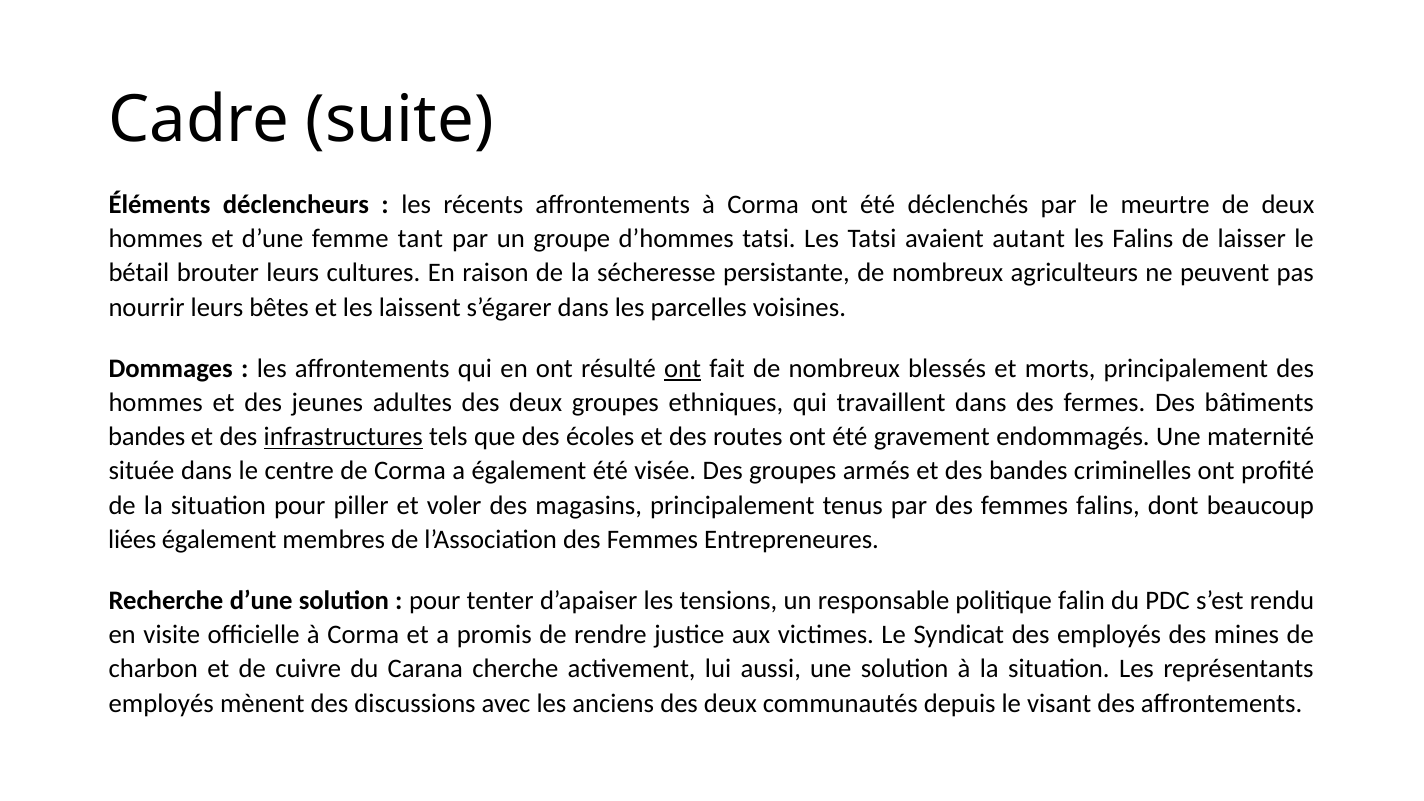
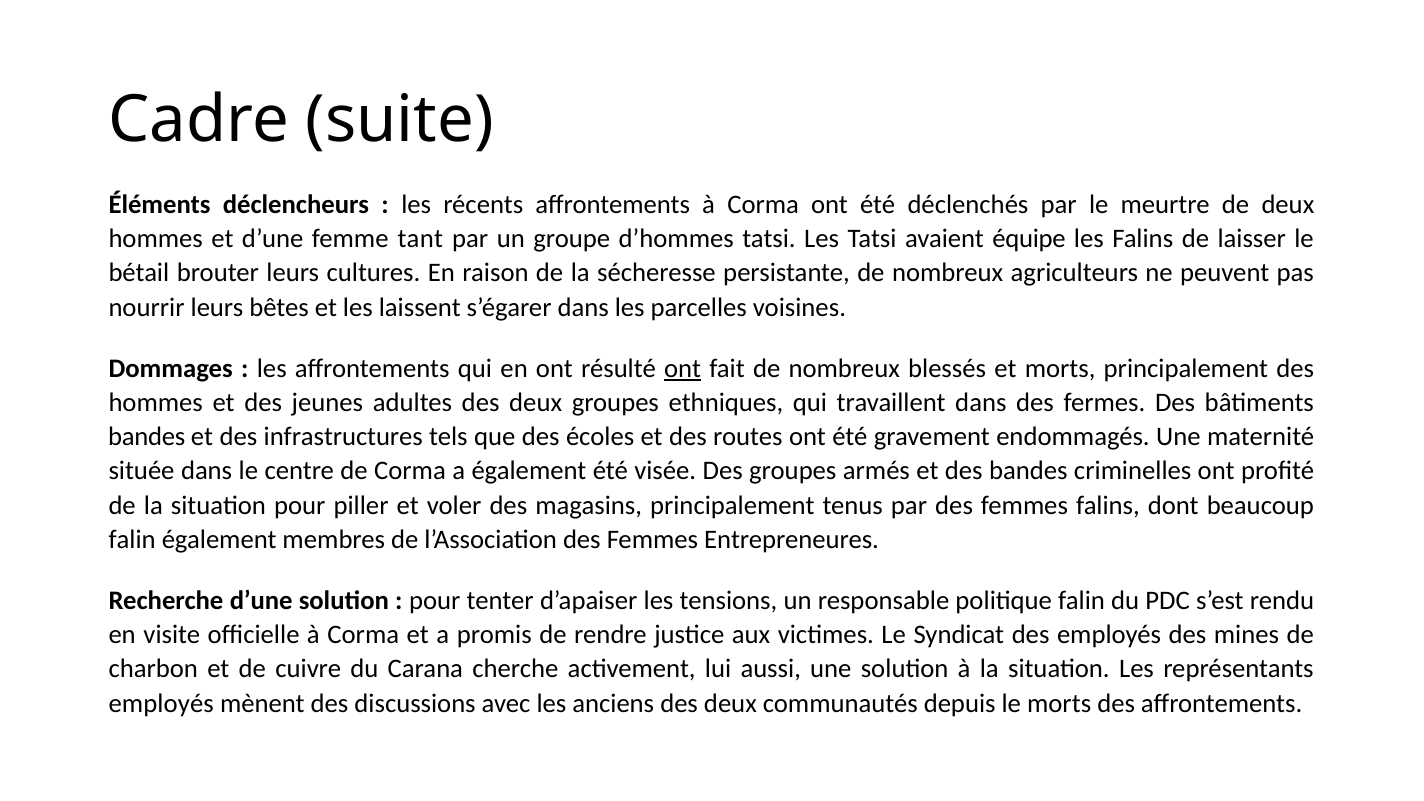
autant: autant -> équipe (1029, 239)
infrastructures underline: present -> none (343, 437)
liées: liées -> falin (132, 540)
le visant: visant -> morts (1059, 703)
